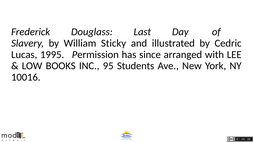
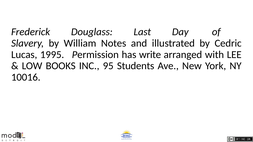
Sticky: Sticky -> Notes (114, 43)
since: since -> write (150, 55)
